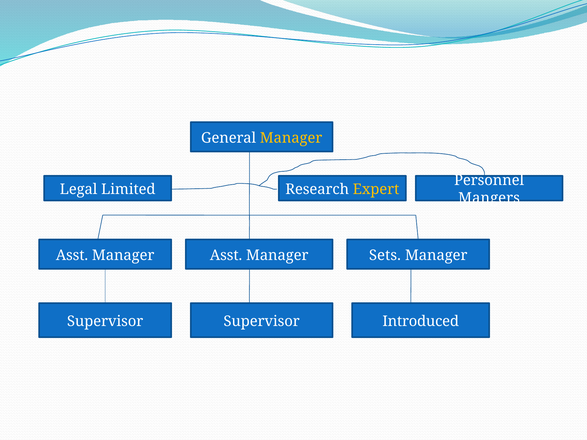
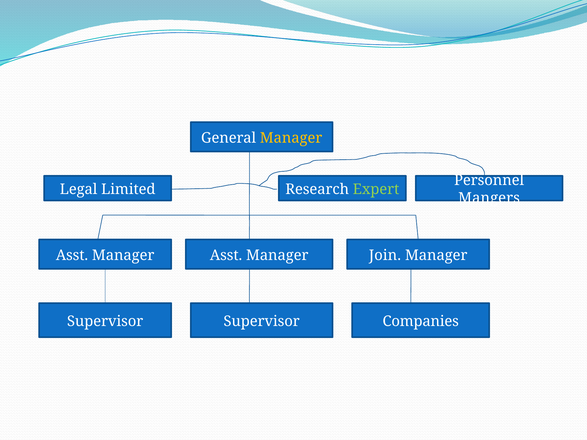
Expert colour: yellow -> light green (376, 189)
Sets: Sets -> Join (385, 255)
Introduced: Introduced -> Companies (421, 321)
